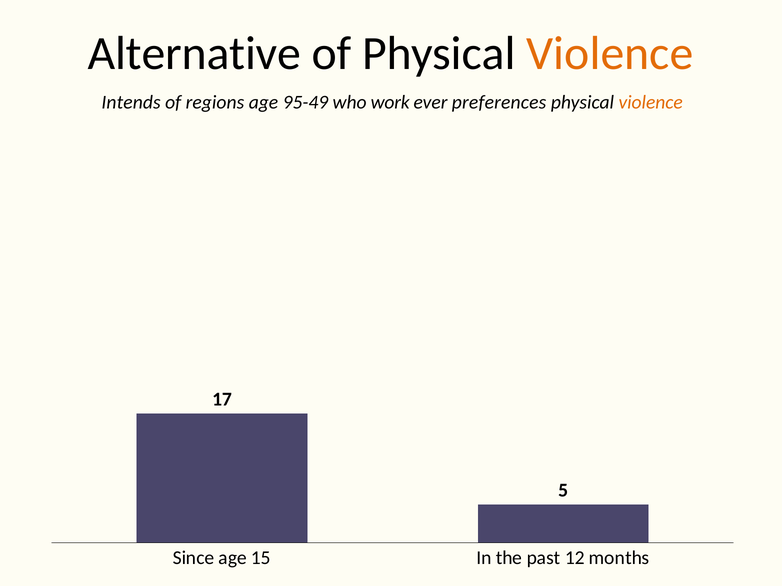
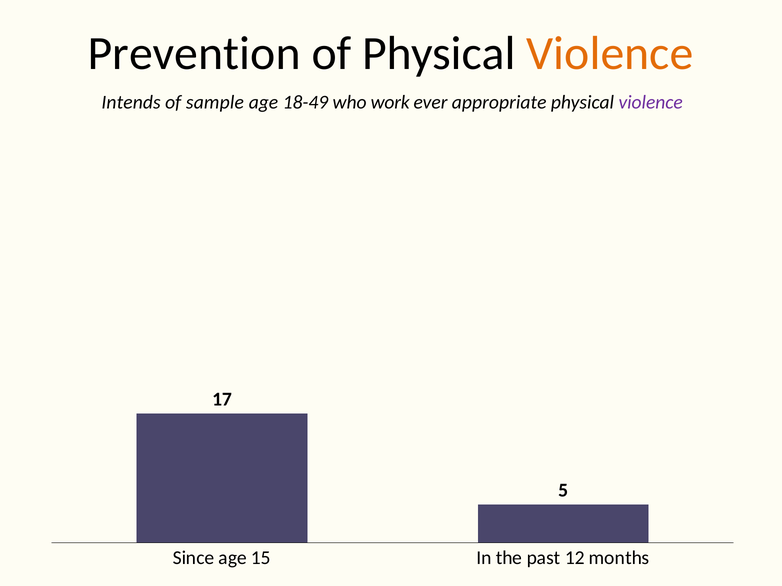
Alternative: Alternative -> Prevention (194, 53)
regions: regions -> sample (215, 102)
95-49: 95-49 -> 18-49 (305, 102)
preferences: preferences -> appropriate (499, 102)
violence colour: orange -> purple (651, 102)
